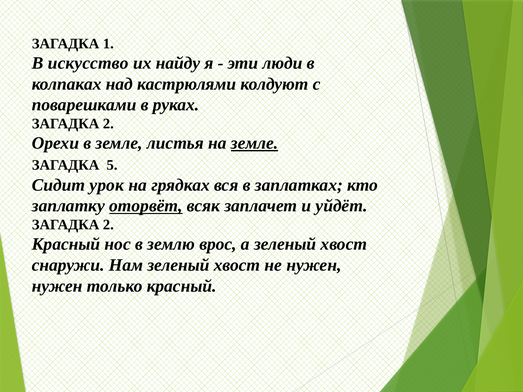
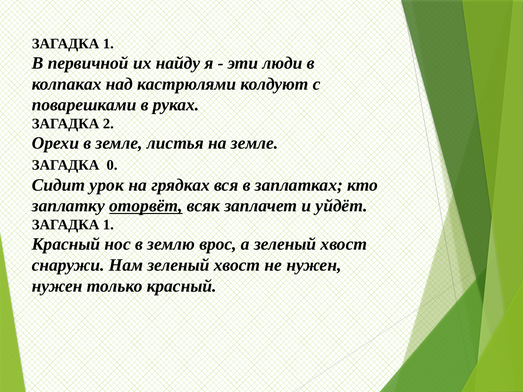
искусство: искусство -> первичной (88, 63)
земле underline: present -> none (255, 143)
5: 5 -> 0 (112, 165)
2: 2 -> 1 (108, 225)
